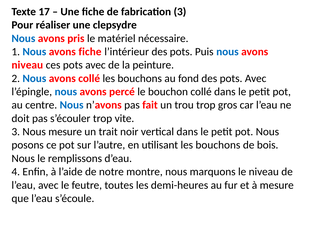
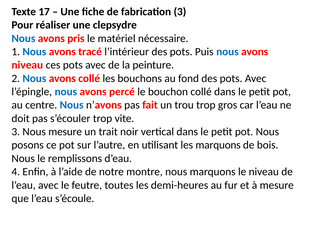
avons fiche: fiche -> tracé (90, 52)
utilisant les bouchons: bouchons -> marquons (218, 146)
